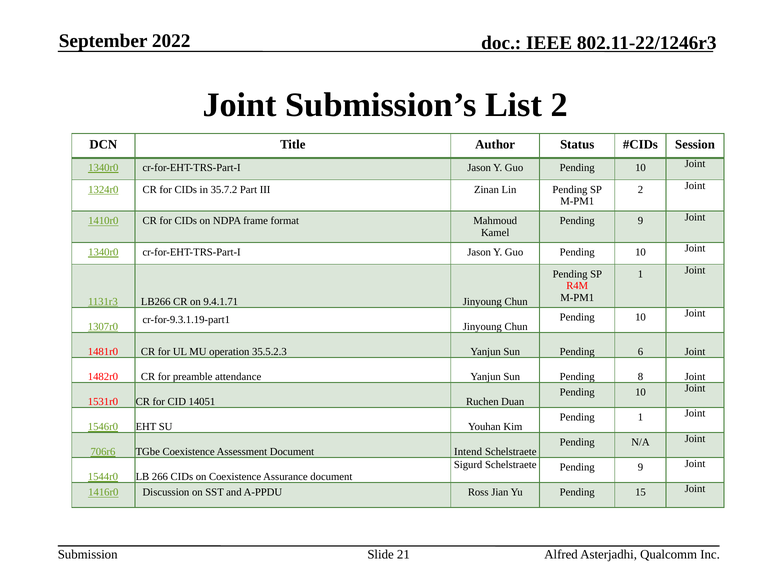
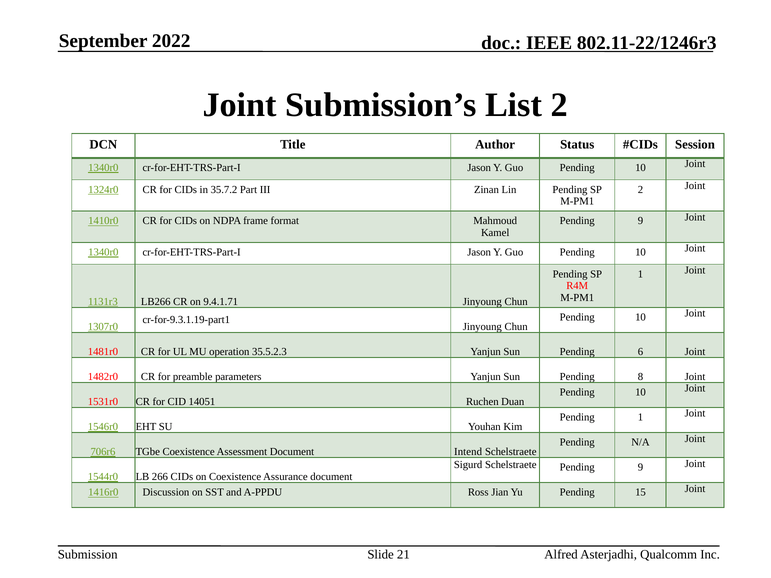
attendance: attendance -> parameters (238, 377)
